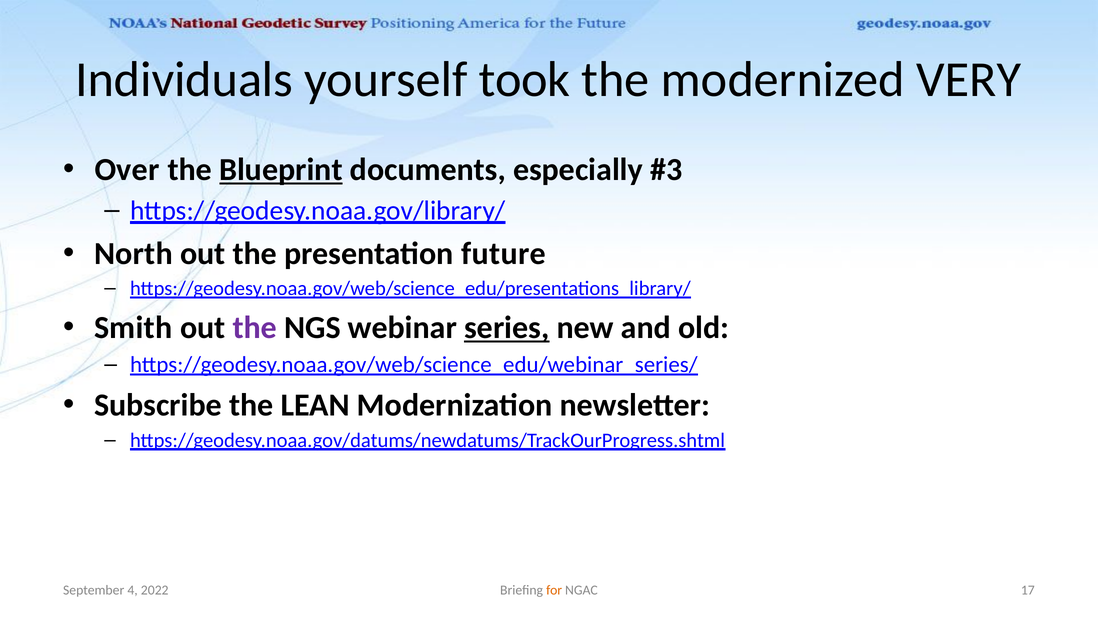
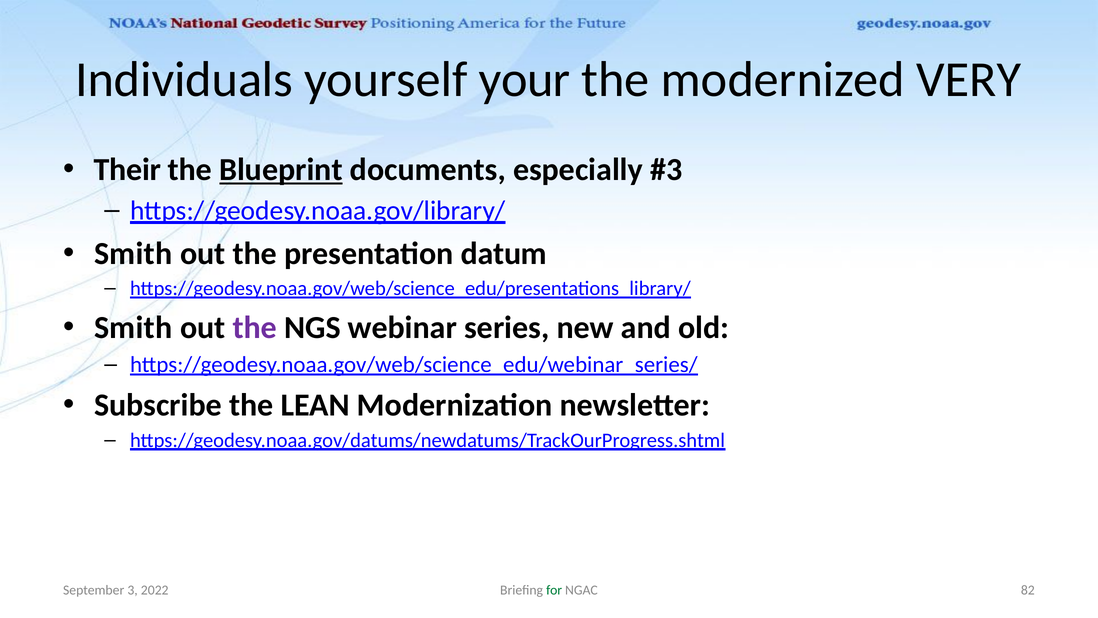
took: took -> your (525, 80)
Over: Over -> Their (127, 170)
North: North -> Smith (133, 254)
future: future -> datum (504, 254)
series underline: present -> none (507, 328)
4: 4 -> 3 (133, 590)
for colour: orange -> green (554, 590)
17: 17 -> 82 (1028, 590)
